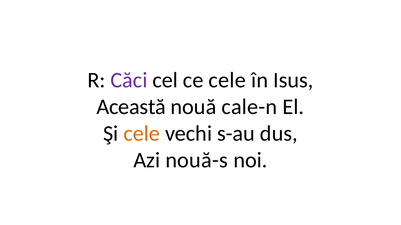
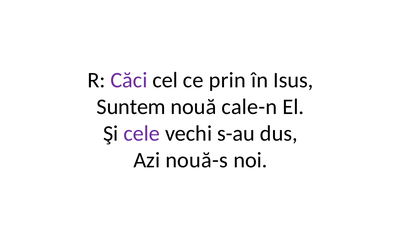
ce cele: cele -> prin (227, 80)
Această: Această -> Suntem (131, 107)
cele colour: orange -> purple (142, 134)
